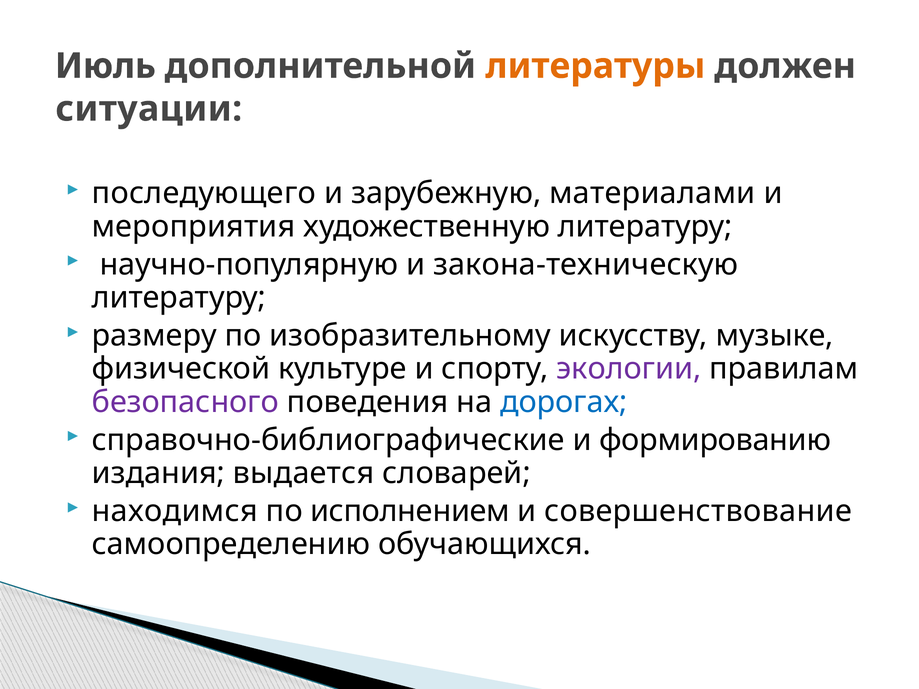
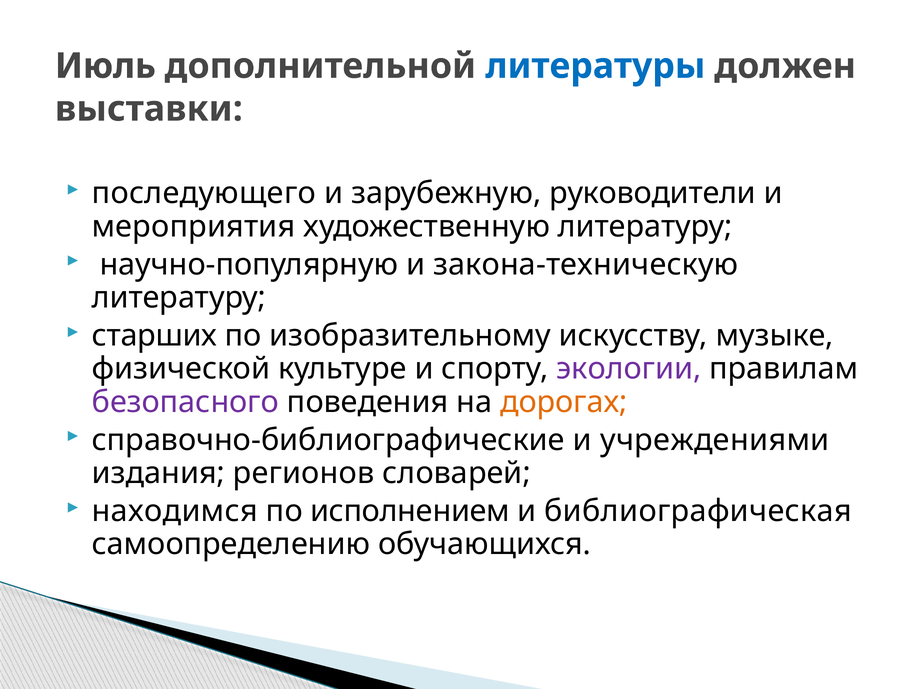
литературы colour: orange -> blue (595, 66)
ситуации: ситуации -> выставки (149, 109)
материалами: материалами -> руководители (653, 193)
размеру: размеру -> старших (154, 336)
дорогах colour: blue -> orange (564, 402)
формированию: формированию -> учреждениями (715, 440)
выдается: выдается -> регионов (304, 473)
совершенствование: совершенствование -> библиографическая (698, 511)
